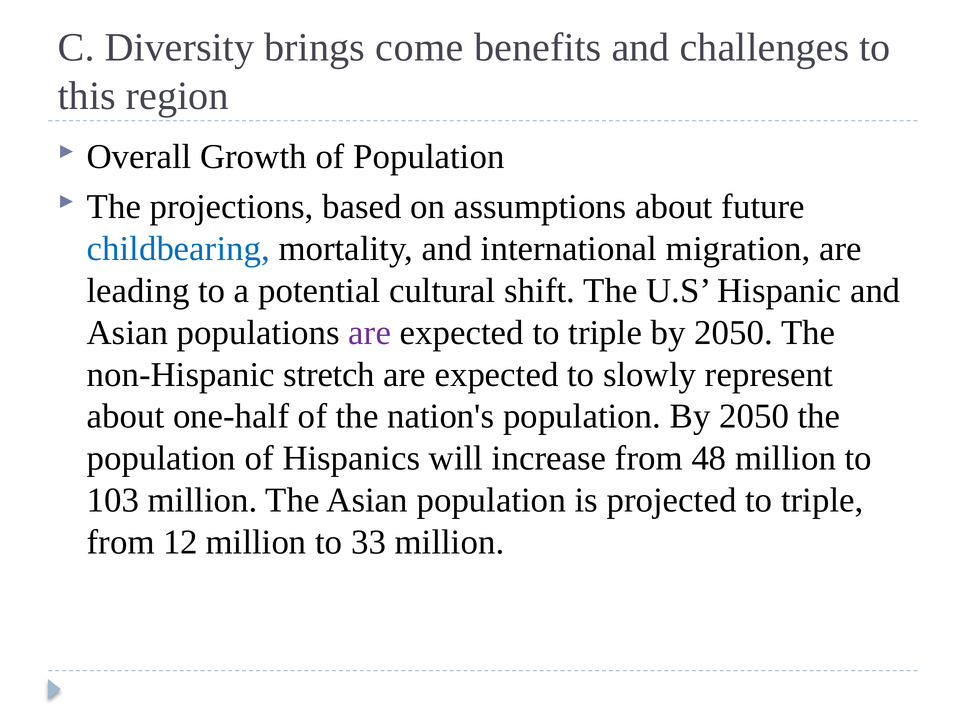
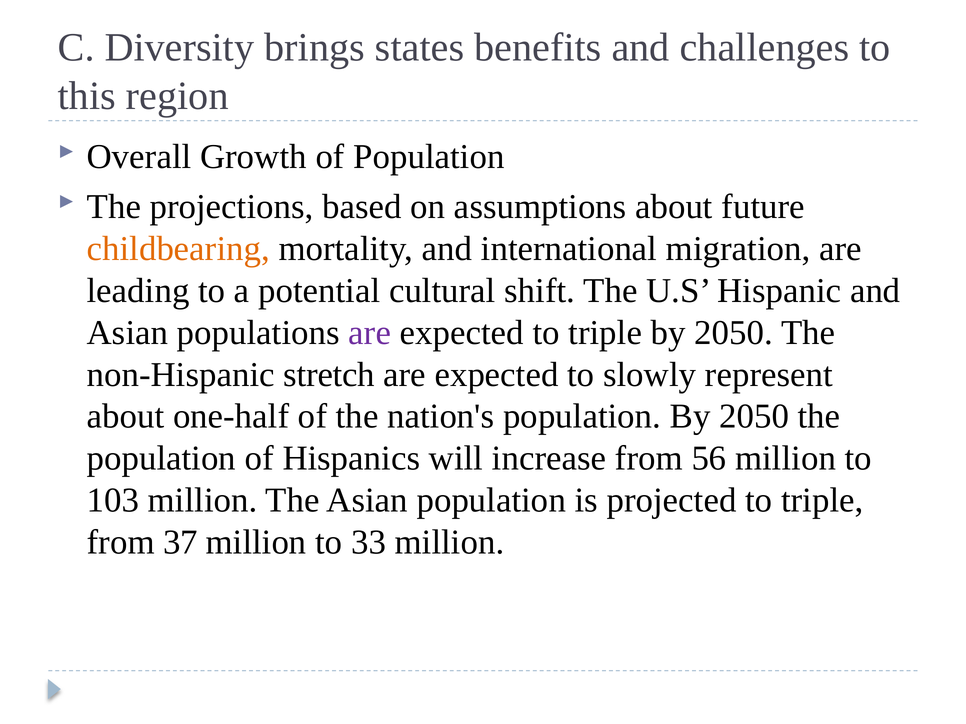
come: come -> states (420, 48)
childbearing colour: blue -> orange (178, 249)
48: 48 -> 56 (709, 459)
12: 12 -> 37 (180, 543)
